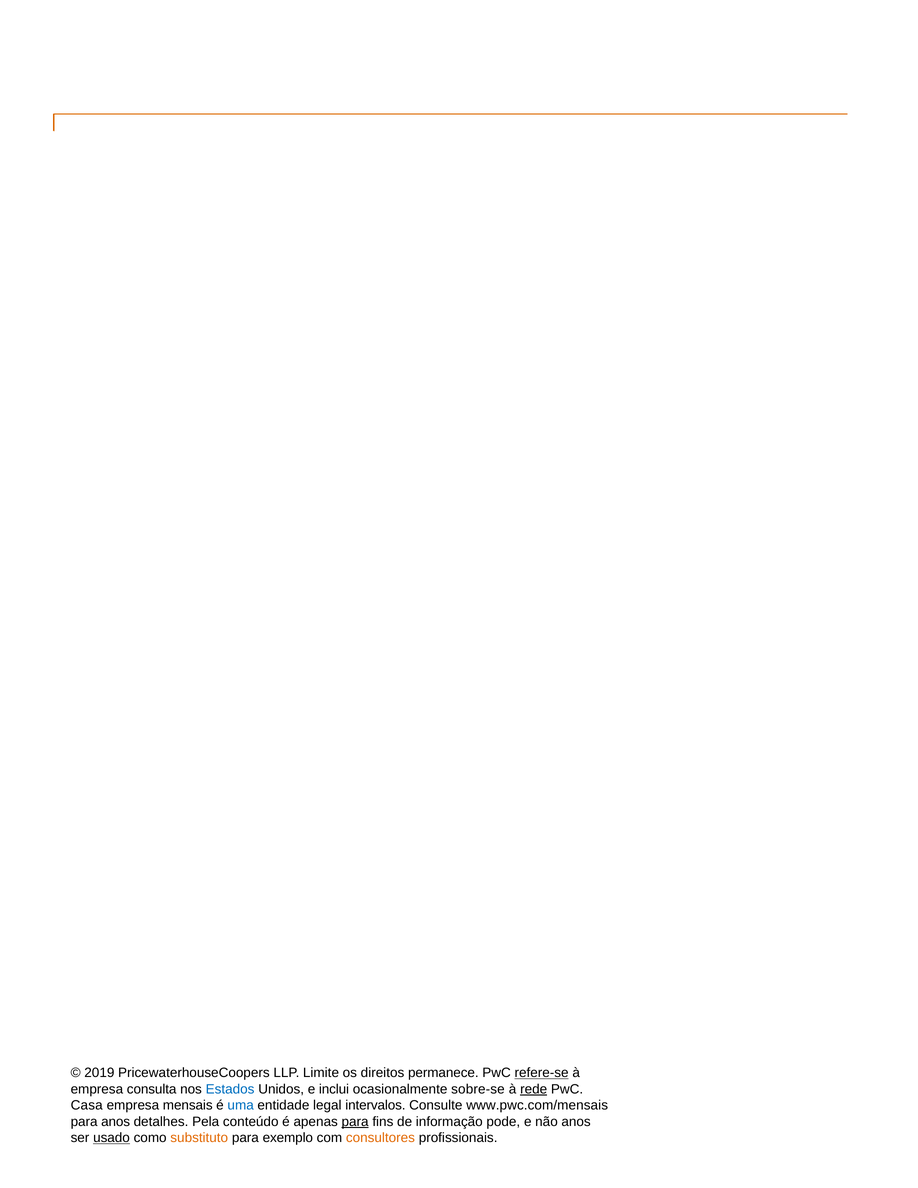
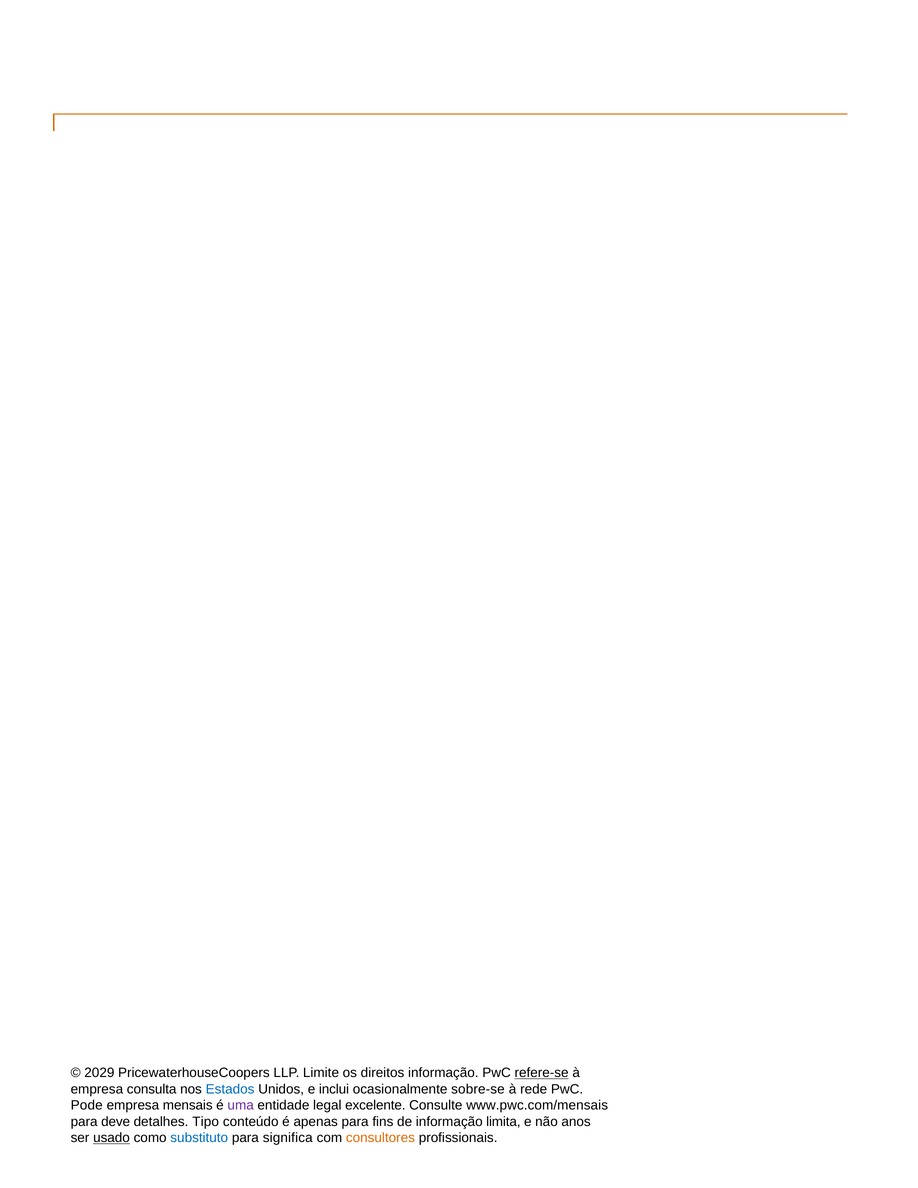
2019: 2019 -> 2029 (99, 1073)
direitos permanece: permanece -> informação (443, 1073)
rede underline: present -> none (534, 1089)
Casa: Casa -> Pode (87, 1105)
uma colour: blue -> purple (241, 1105)
intervalos: intervalos -> excelente (375, 1105)
para anos: anos -> deve (116, 1122)
Pela: Pela -> Tipo (206, 1122)
para underline: present -> none (355, 1122)
pode: pode -> limita (503, 1122)
substituto colour: orange -> blue (199, 1138)
exemplo: exemplo -> significa (288, 1138)
